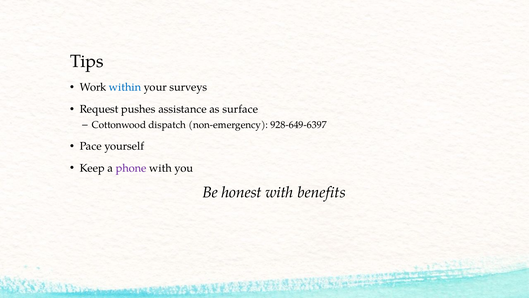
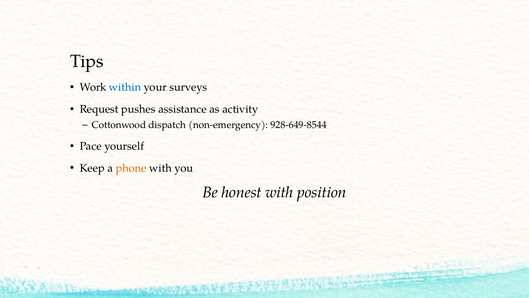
surface: surface -> activity (240, 109)
928-649-6397: 928-649-6397 -> 928-649-8544 (299, 125)
phone colour: purple -> orange (131, 168)
benefits: benefits -> position (322, 192)
